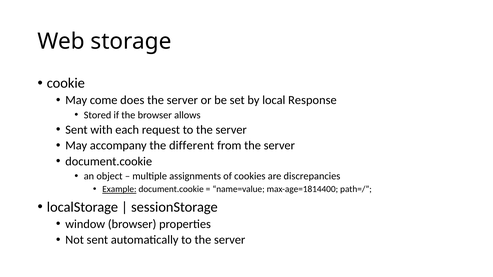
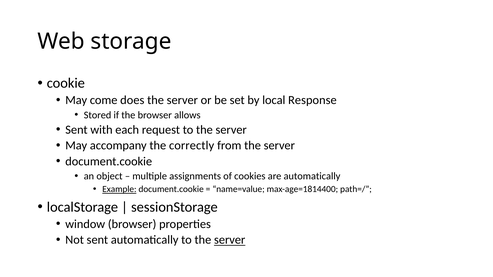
different: different -> correctly (192, 146)
are discrepancies: discrepancies -> automatically (312, 176)
server underline: none -> present (230, 240)
